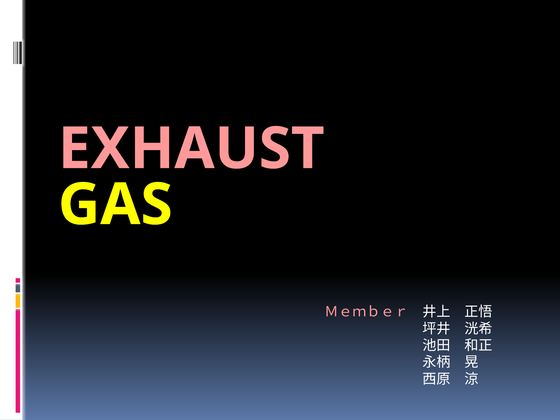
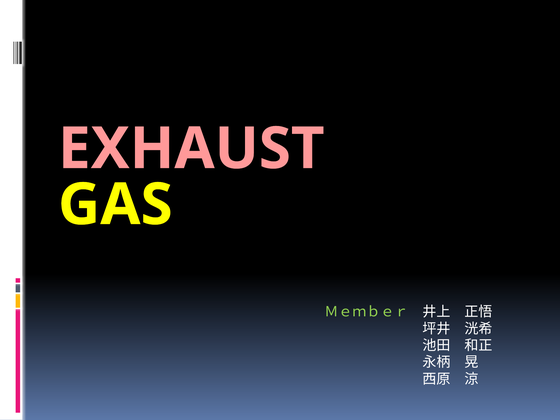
Ｍｅｍｂｅｒ colour: pink -> light green (367, 312)
